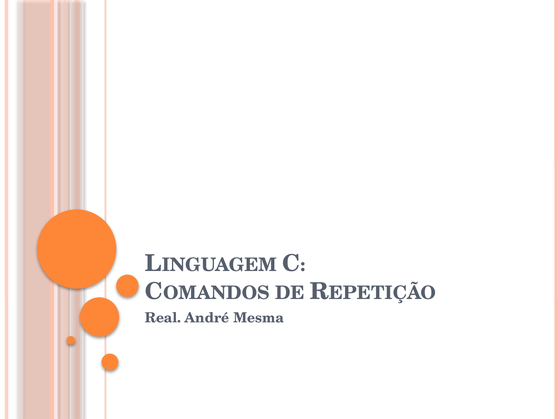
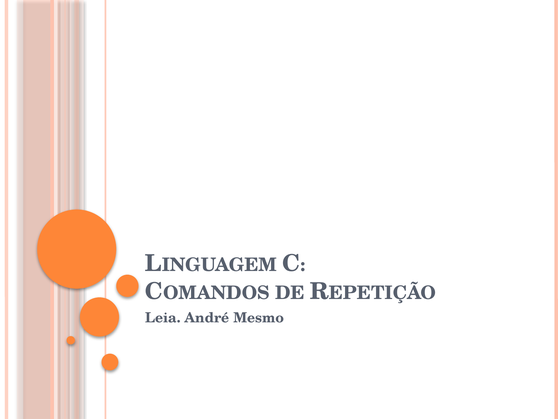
Real: Real -> Leia (163, 317)
Mesma: Mesma -> Mesmo (259, 317)
